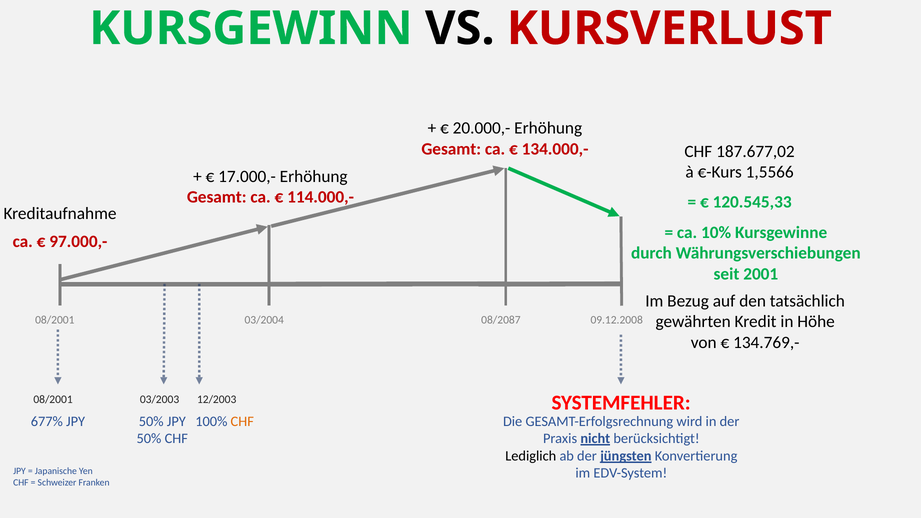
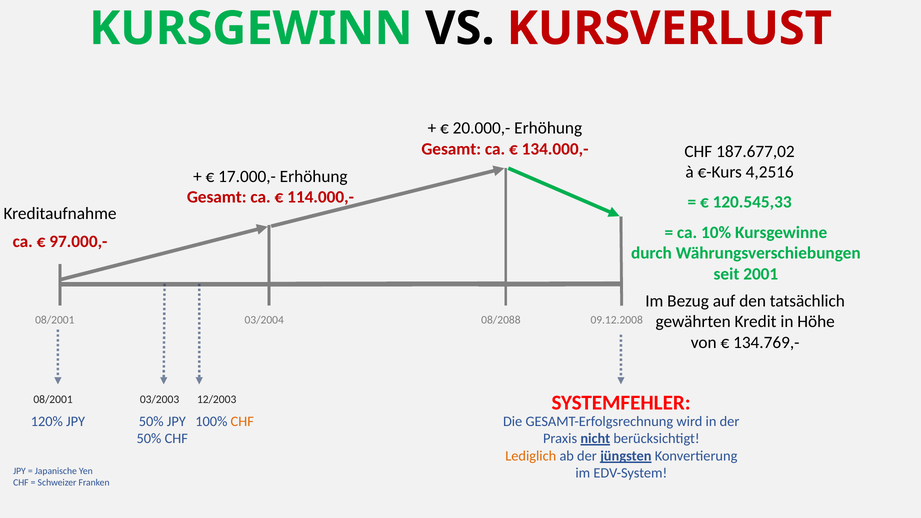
1,5566: 1,5566 -> 4,2516 (770, 172)
08/2087: 08/2087 -> 08/2088 (501, 320)
677%: 677% -> 120% (47, 421)
Lediglich colour: black -> orange (531, 456)
